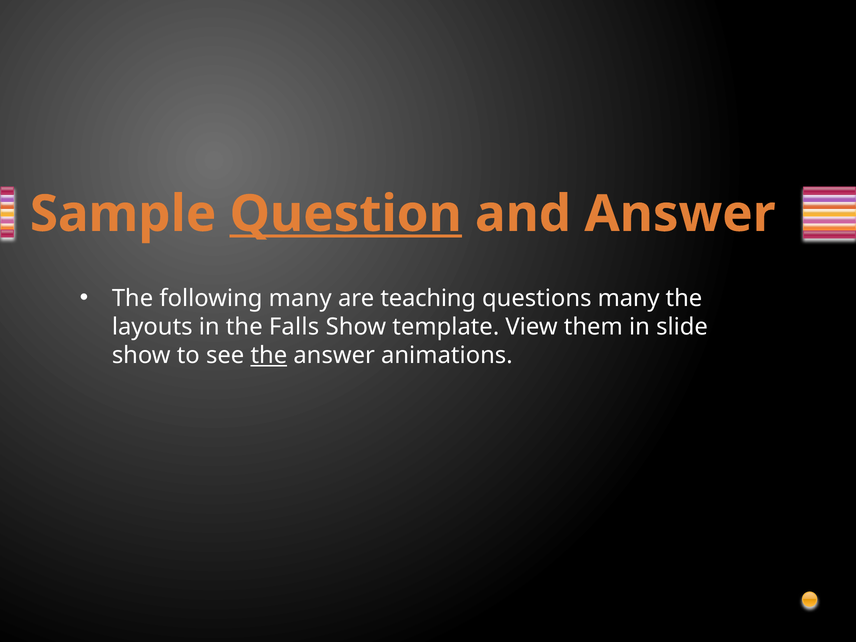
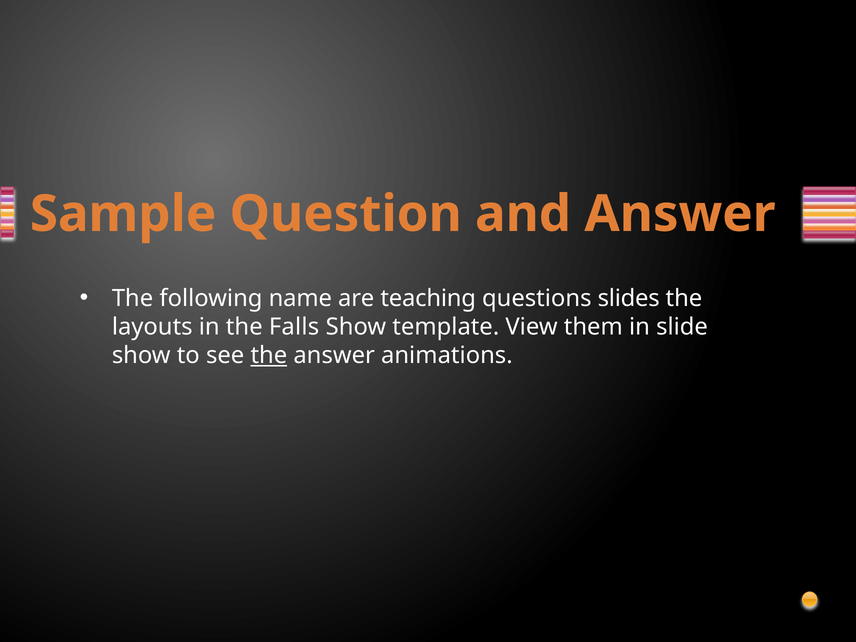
Question underline: present -> none (346, 214)
following many: many -> name (300, 298)
questions many: many -> slides (629, 298)
